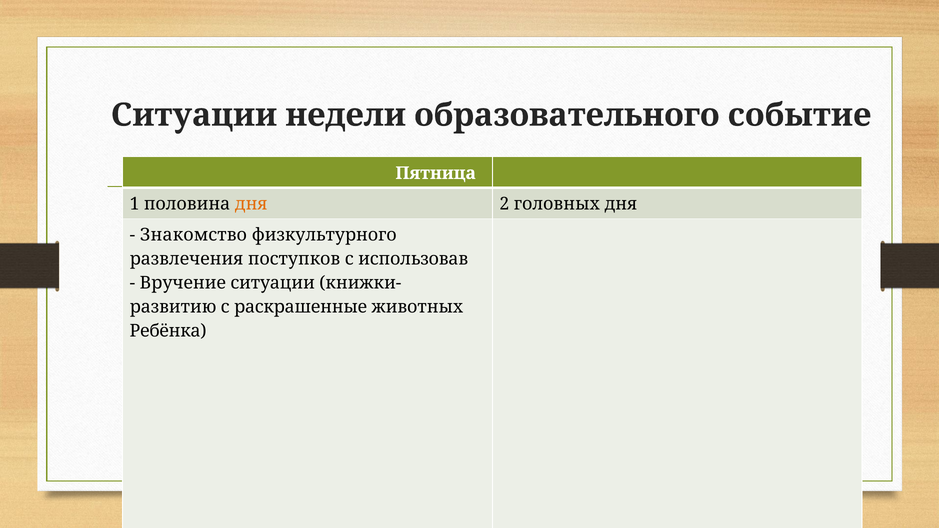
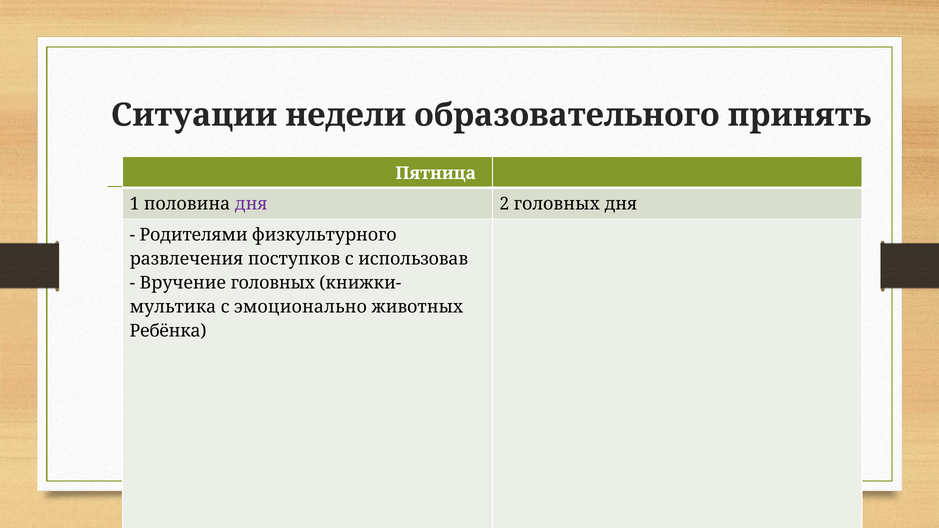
событие: событие -> принять (800, 115)
дня colour: orange -> purple (251, 204)
Знакомство: Знакомство -> Родителями (194, 235)
Вручение ситуации: ситуации -> головных (273, 283)
развитию: развитию -> мультика (173, 307)
раскрашенные: раскрашенные -> эмоционально (300, 307)
